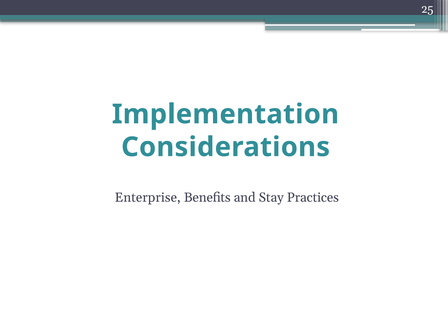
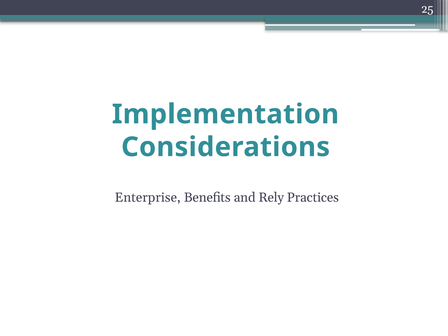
Stay: Stay -> Rely (271, 198)
